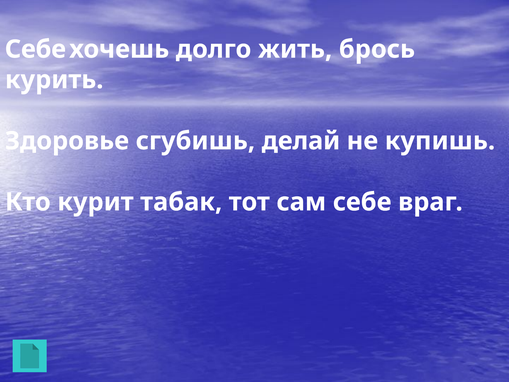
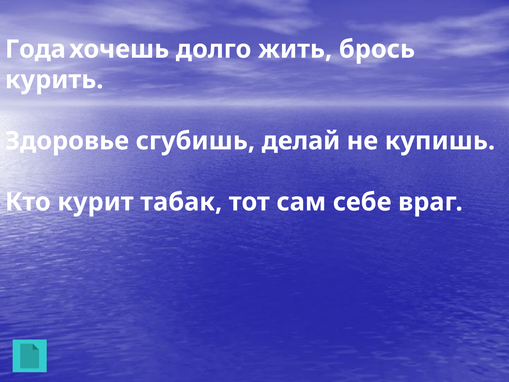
Себе: Себе -> Года (35, 49)
